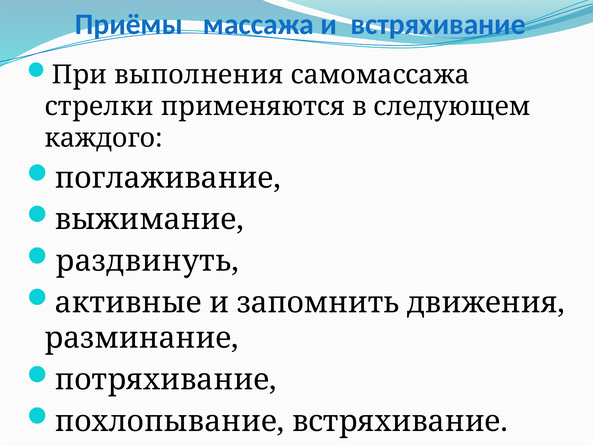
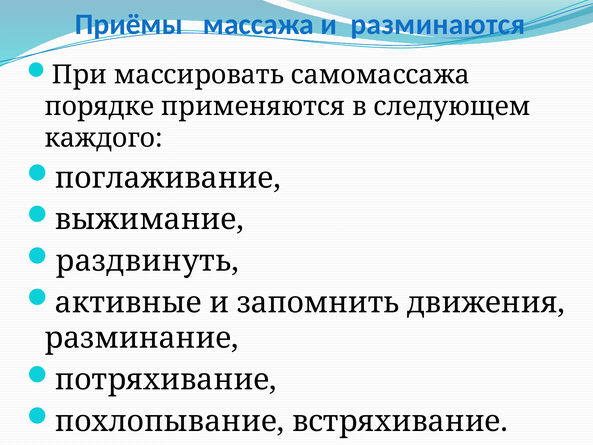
и встряхивание: встряхивание -> разминаются (438, 25)
выполнения: выполнения -> массировать (199, 75)
стрелки: стрелки -> порядке (99, 106)
